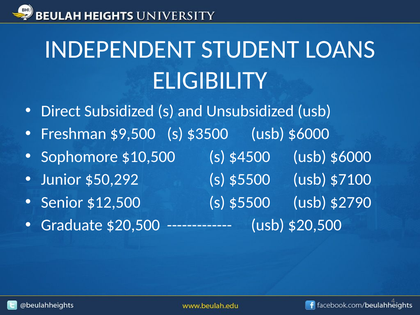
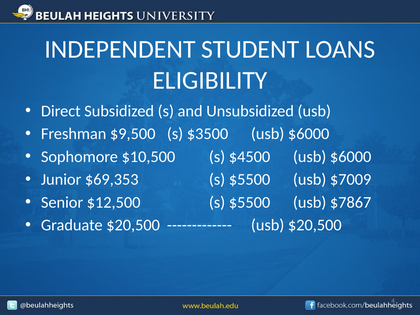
$50,292: $50,292 -> $69,353 (112, 180)
$7100: $7100 -> $7009 (351, 180)
$2790: $2790 -> $7867 (351, 202)
